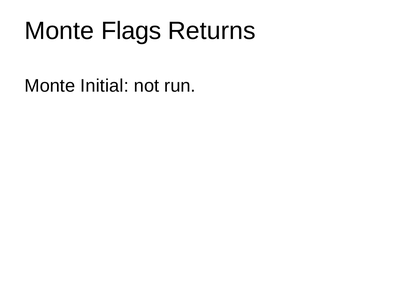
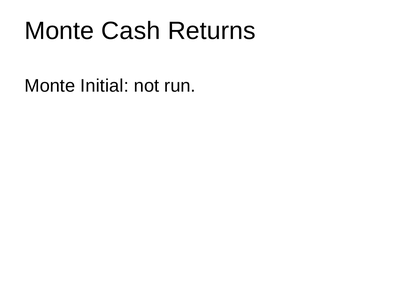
Flags: Flags -> Cash (131, 31)
